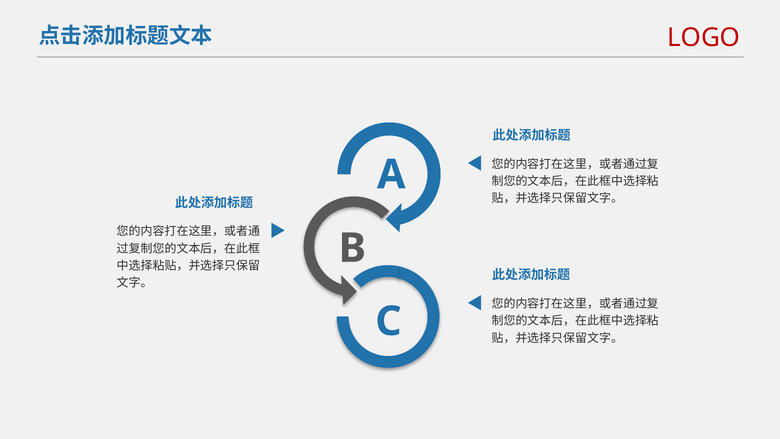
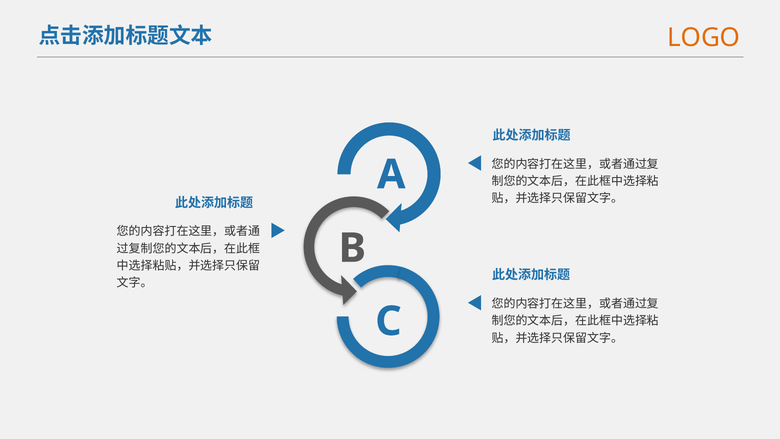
LOGO colour: red -> orange (704, 38)
